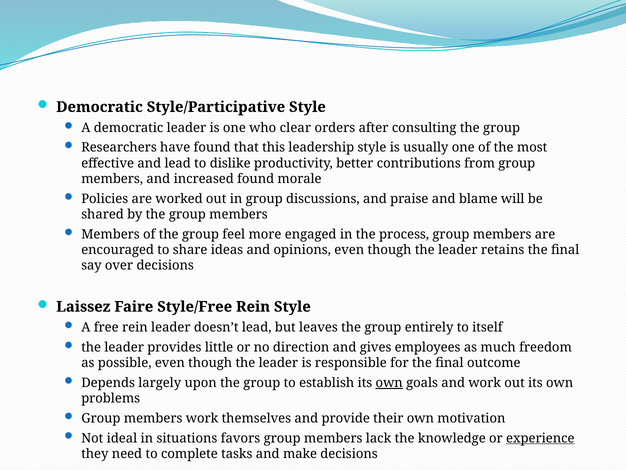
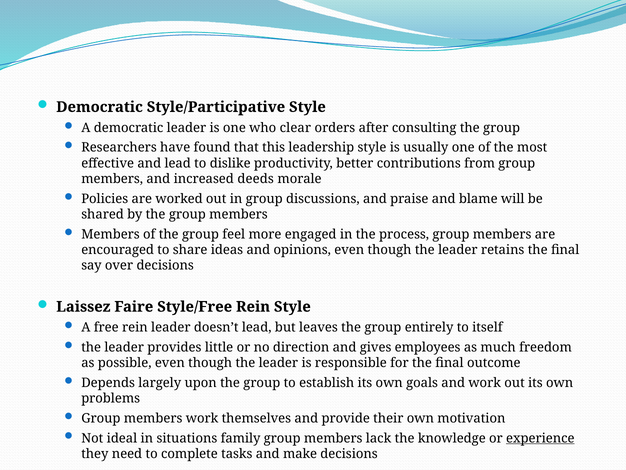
increased found: found -> deeds (256, 179)
own underline: present -> none (389, 382)
favors: favors -> family (241, 438)
